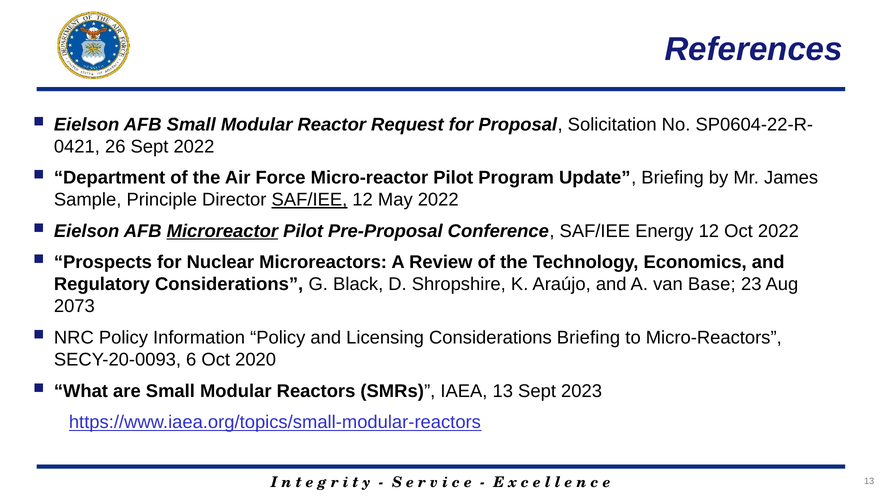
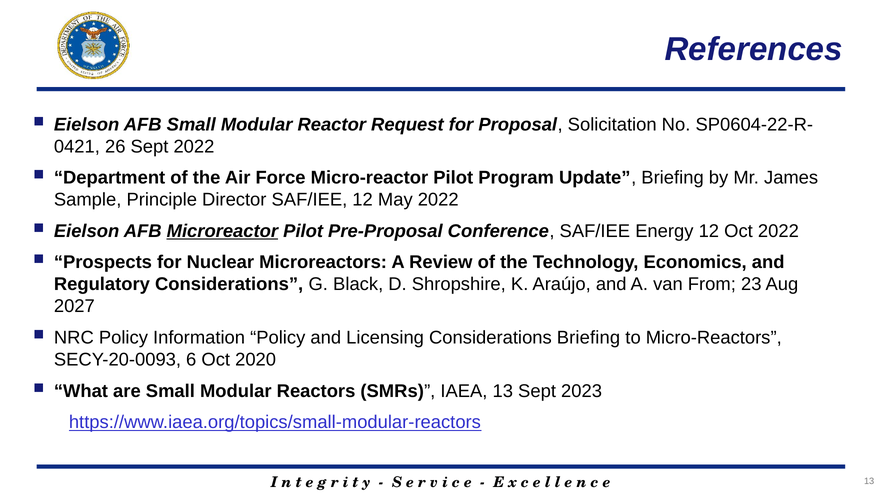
SAF/IEE underline: present -> none (309, 200)
Base: Base -> From (712, 284)
2073: 2073 -> 2027 (74, 306)
